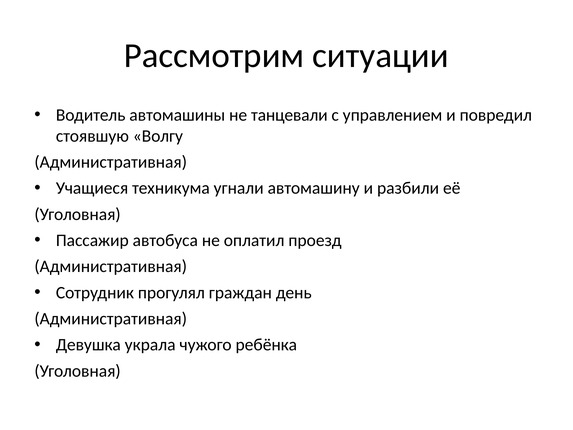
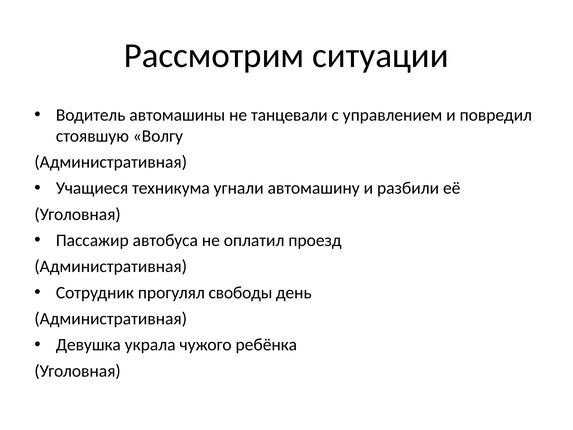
граждан: граждан -> свободы (240, 292)
